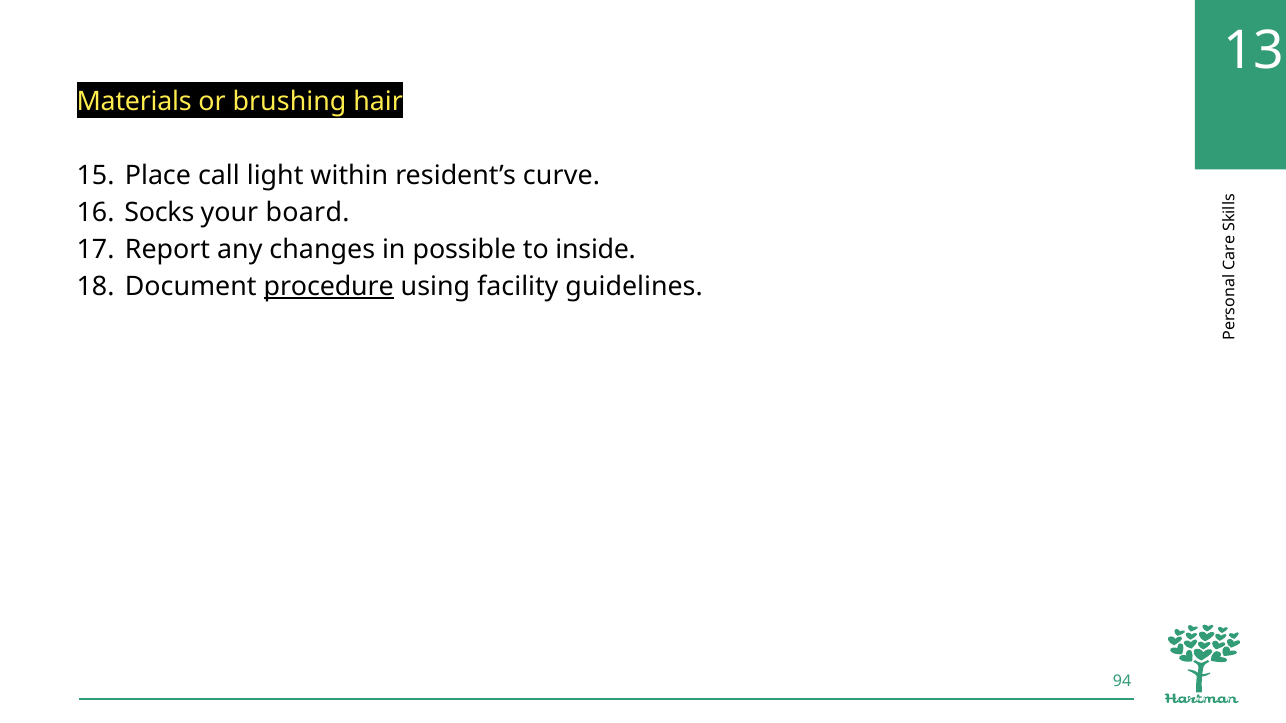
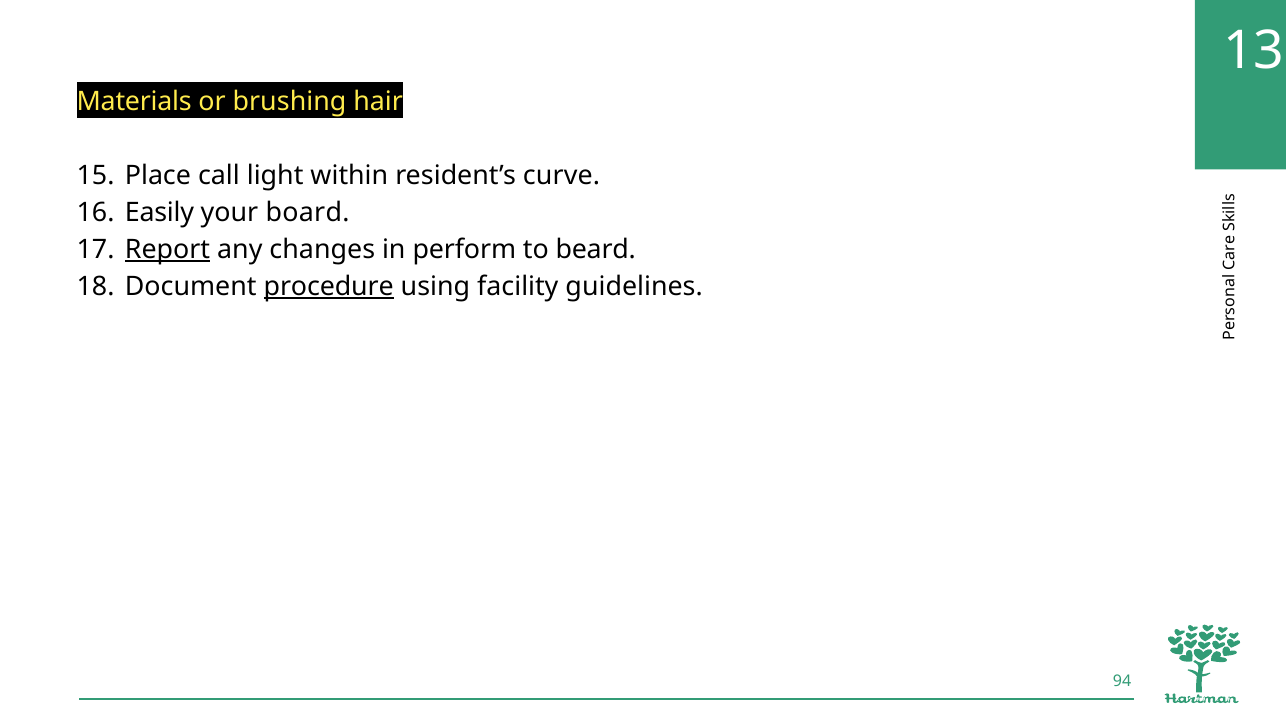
Socks: Socks -> Easily (159, 212)
Report underline: none -> present (168, 249)
possible: possible -> perform (464, 249)
inside: inside -> beard (596, 249)
